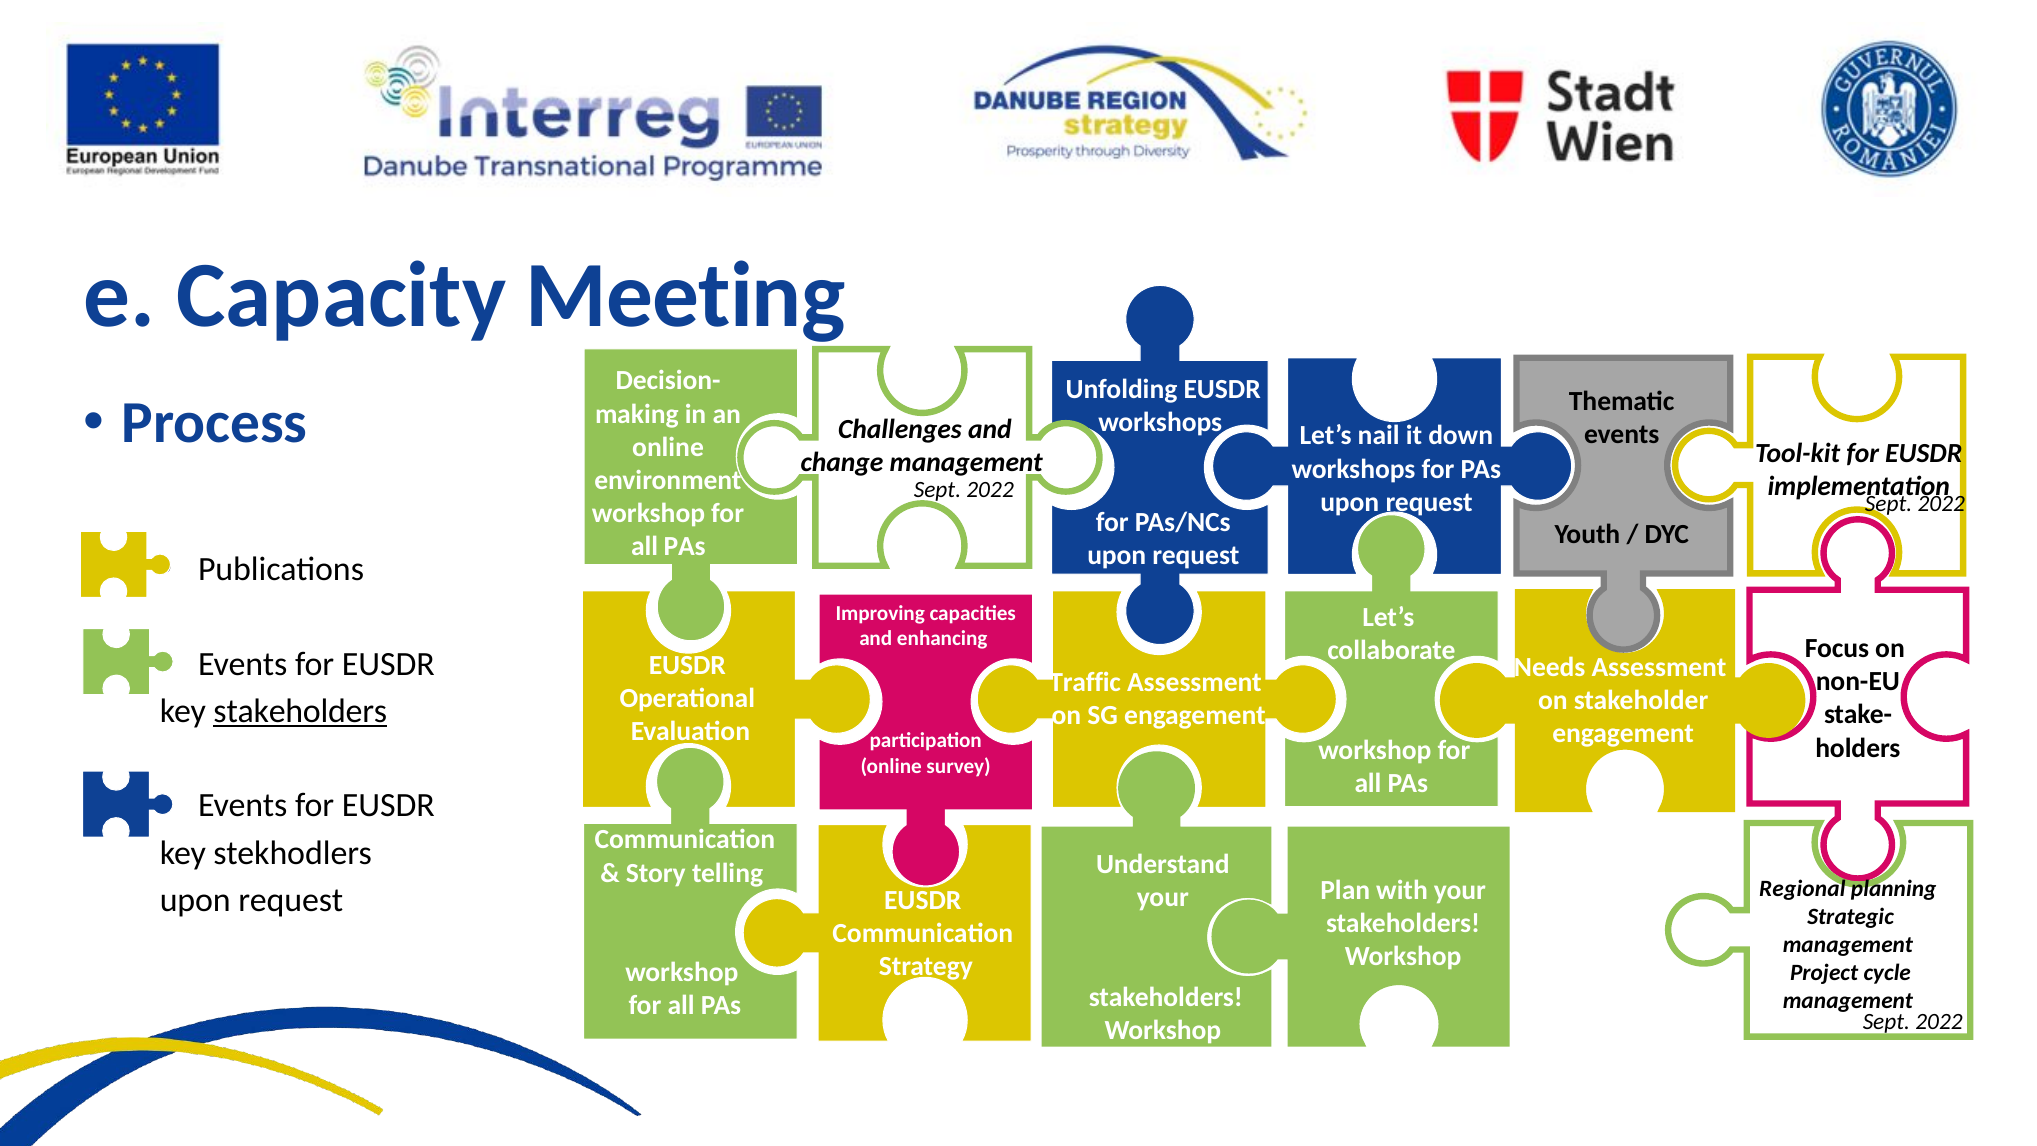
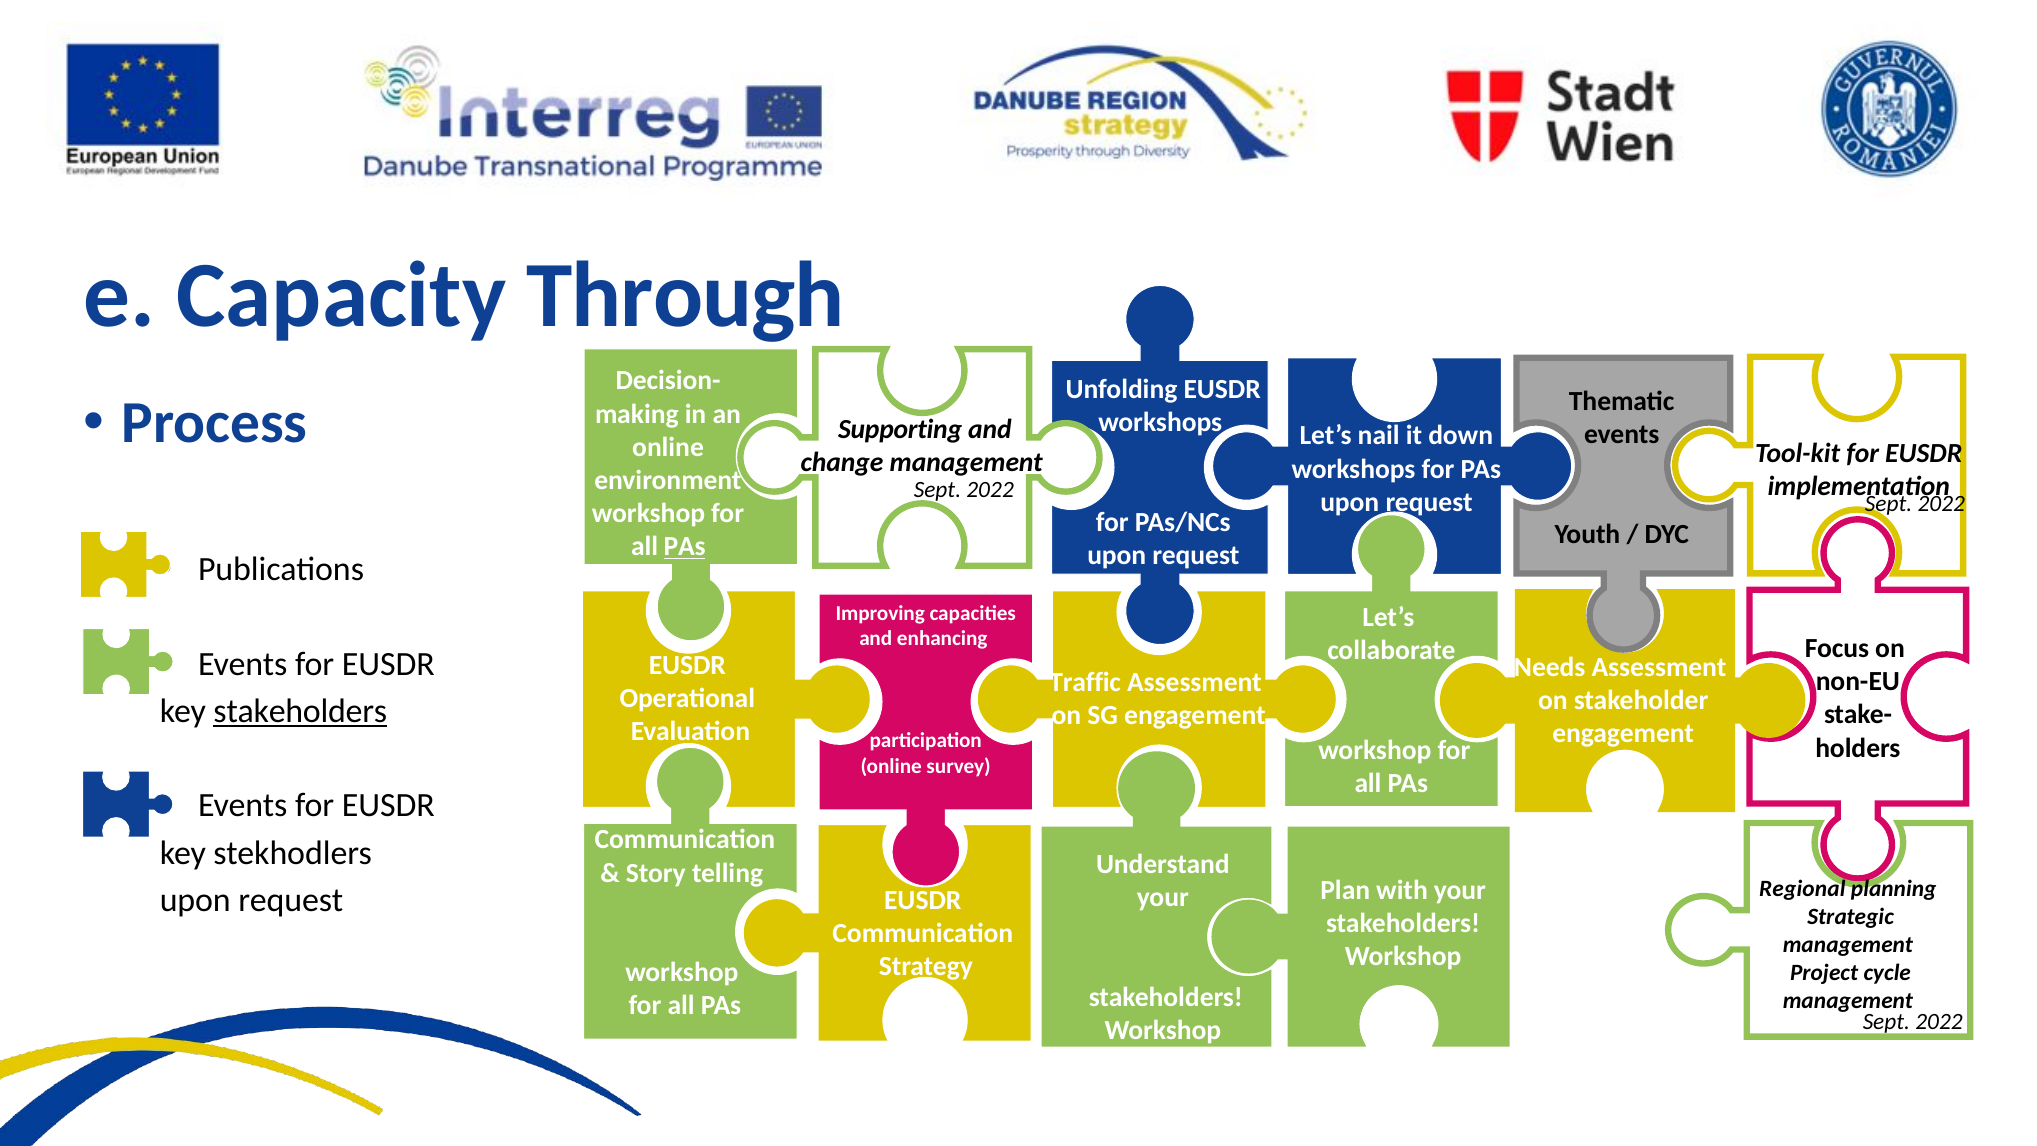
Meeting: Meeting -> Through (686, 296)
Challenges: Challenges -> Supporting (900, 429)
PAs underline: none -> present (685, 546)
